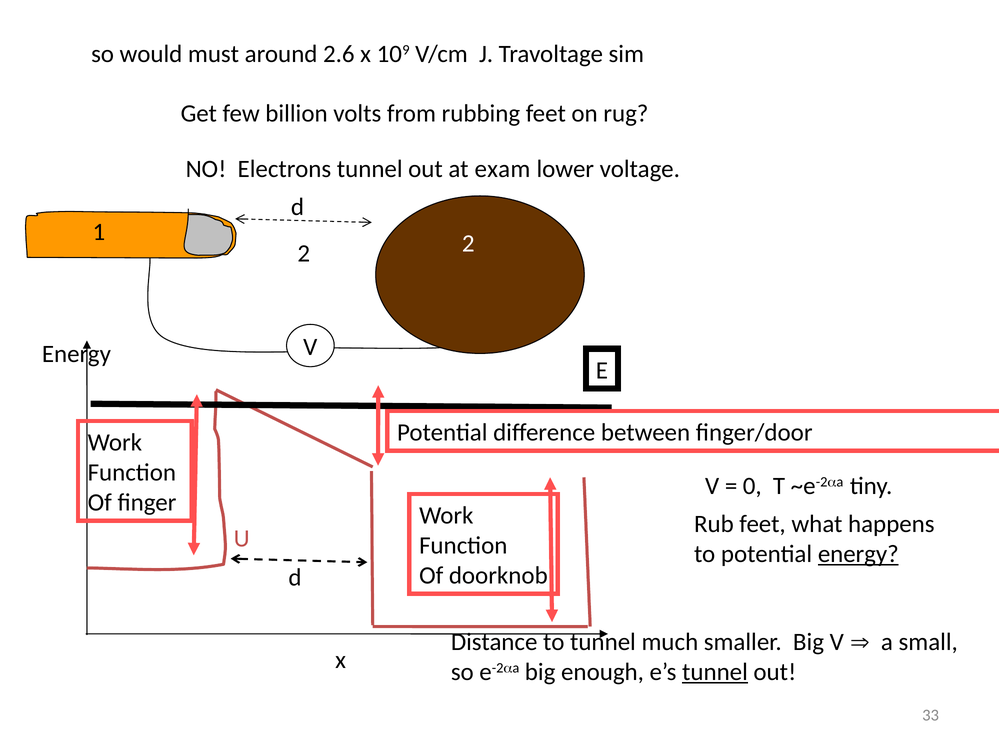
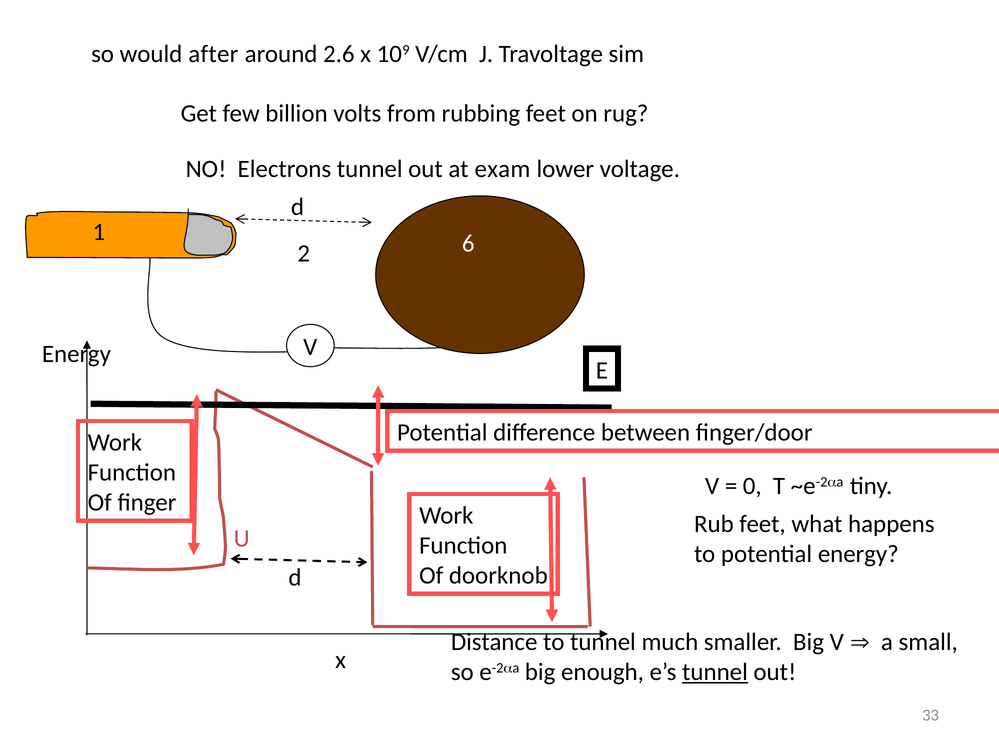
must: must -> after (213, 54)
2 2: 2 -> 6 (468, 244)
energy underline: present -> none (858, 554)
